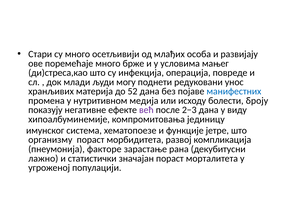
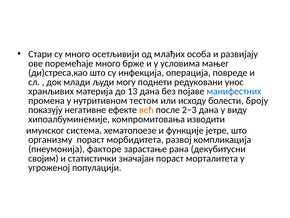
52: 52 -> 13 (133, 91)
медија: медија -> тестом (144, 100)
већ colour: purple -> orange (146, 110)
јединицу: јединицу -> изводити (206, 119)
лажно: лажно -> својим (43, 158)
